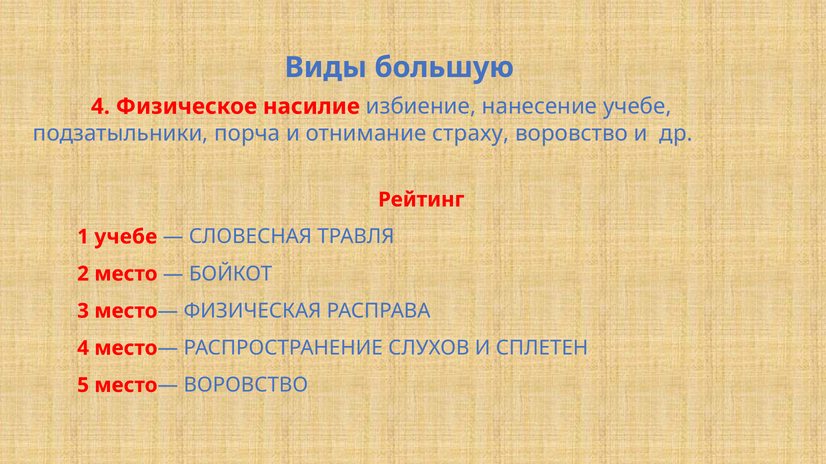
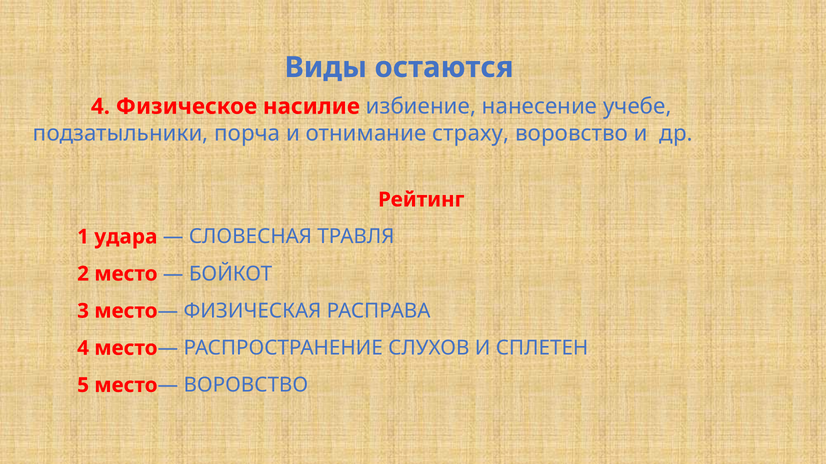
большую: большую -> остаются (444, 67)
1 учебе: учебе -> удара (126, 237)
